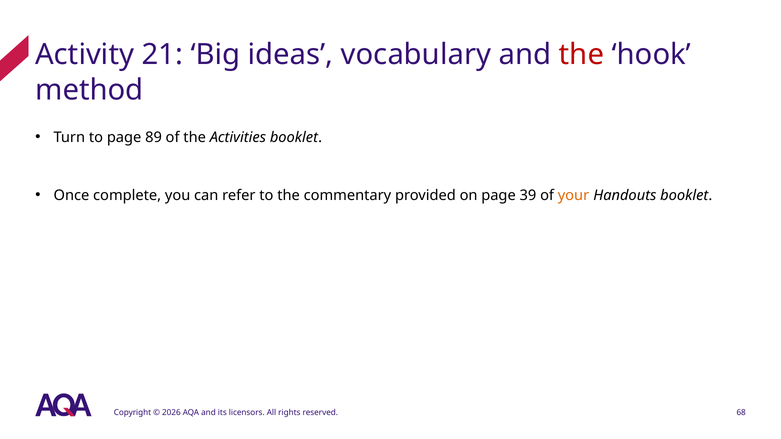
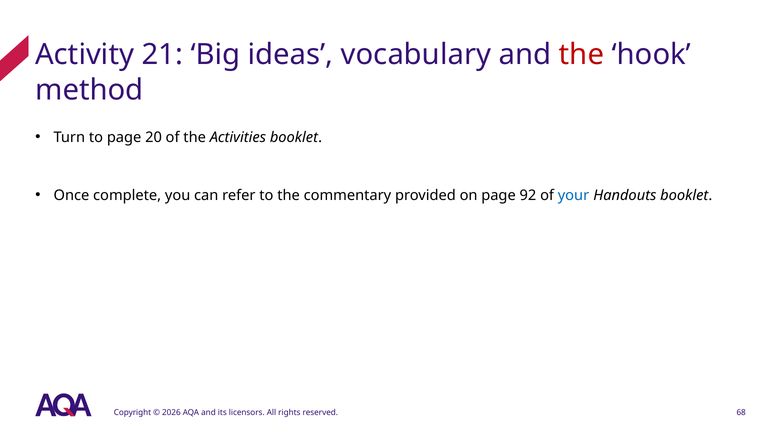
89: 89 -> 20 (154, 137)
39: 39 -> 92 (528, 195)
your colour: orange -> blue (573, 195)
